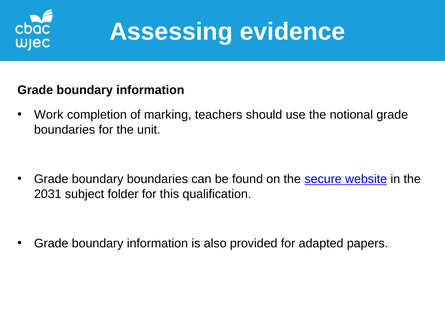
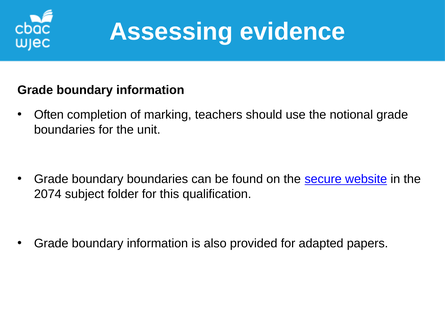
Work: Work -> Often (49, 115)
2031: 2031 -> 2074 (48, 194)
